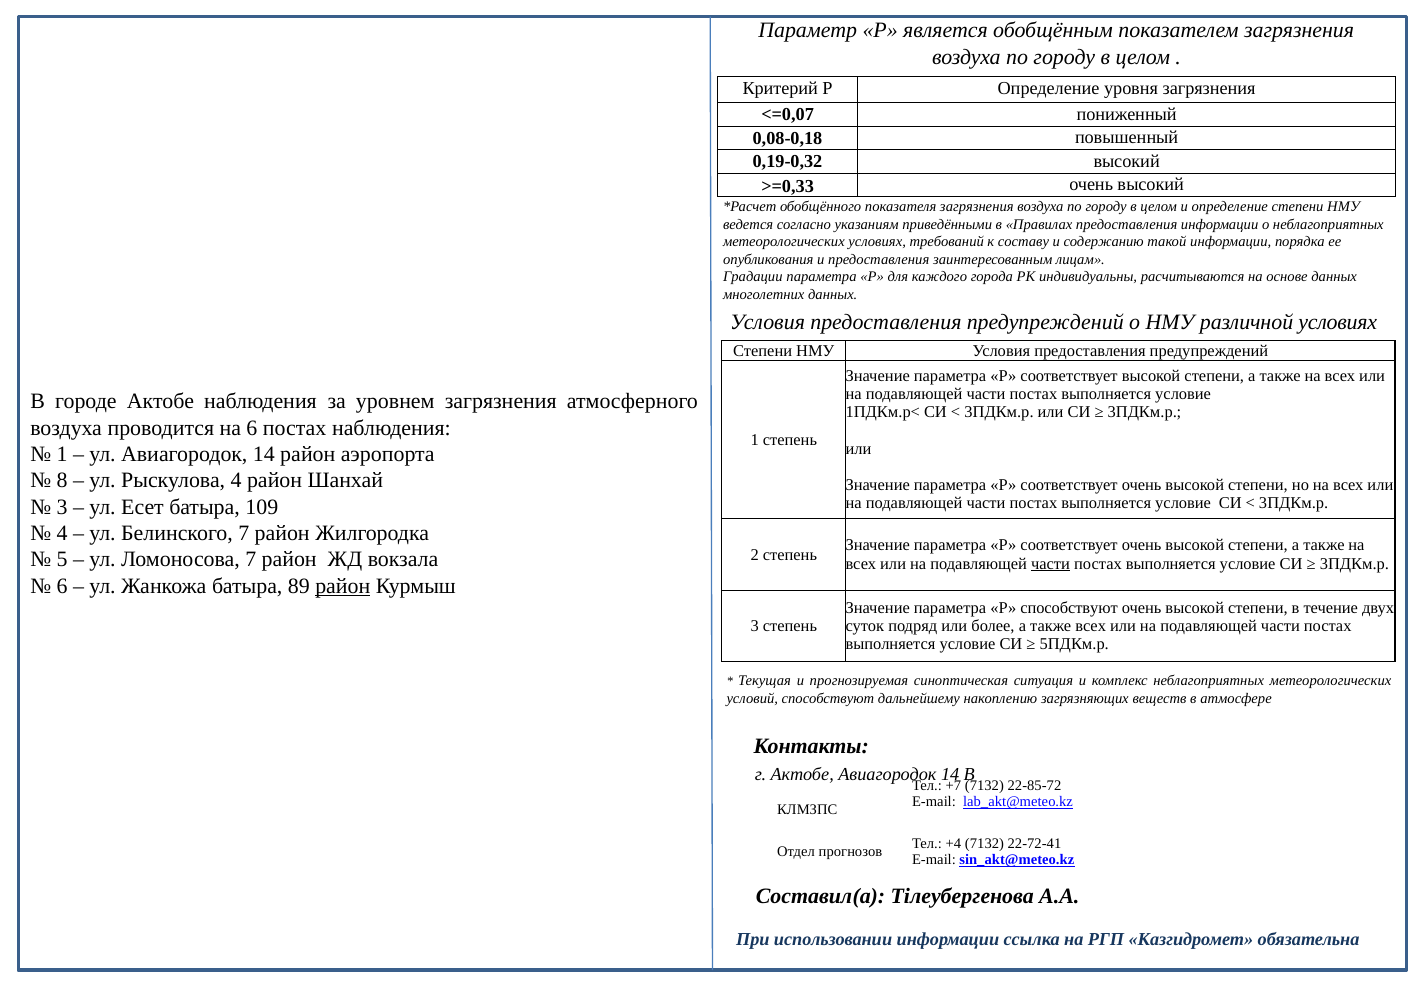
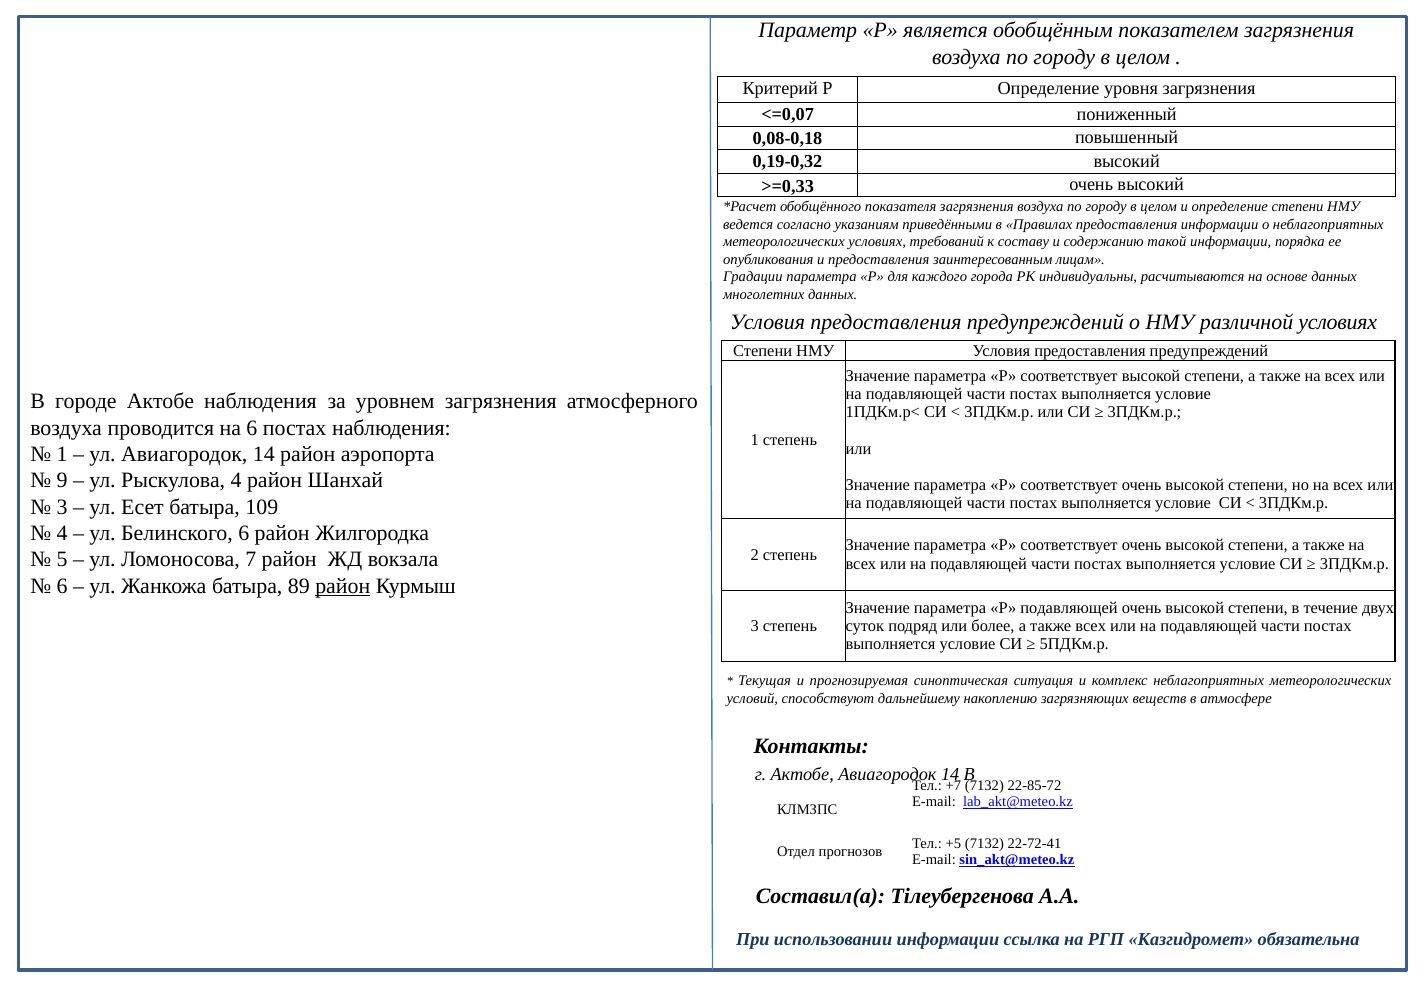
8: 8 -> 9 (62, 480)
Белинского 7: 7 -> 6 (244, 533)
части underline: present -> none (1051, 563)
Р способствуют: способствуют -> подавляющей (1069, 607)
+4: +4 -> +5 (953, 843)
